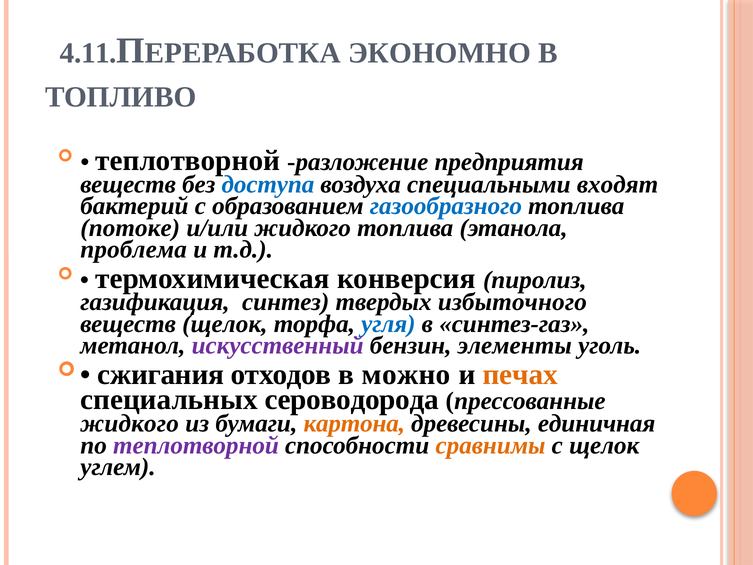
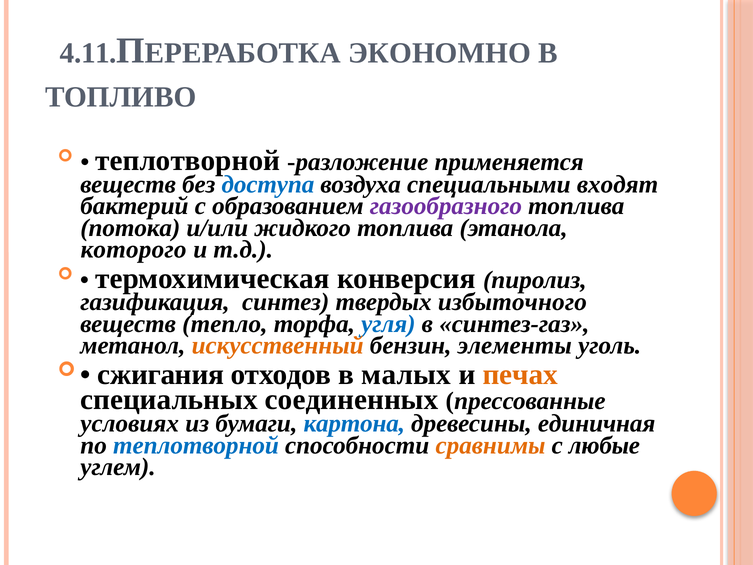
предприятия: предприятия -> применяется (509, 162)
газообразного colour: blue -> purple (446, 206)
потоке: потоке -> потока (130, 228)
проблема: проблема -> которого (134, 249)
веществ щелок: щелок -> тепло (225, 324)
искусственный colour: purple -> orange (278, 345)
можно: можно -> малых (406, 374)
сероводорода: сероводорода -> соединенных (352, 400)
жидкого: жидкого -> условиях (130, 423)
картона colour: orange -> blue (354, 423)
теплотворной colour: purple -> blue (196, 445)
с щелок: щелок -> любые (604, 445)
